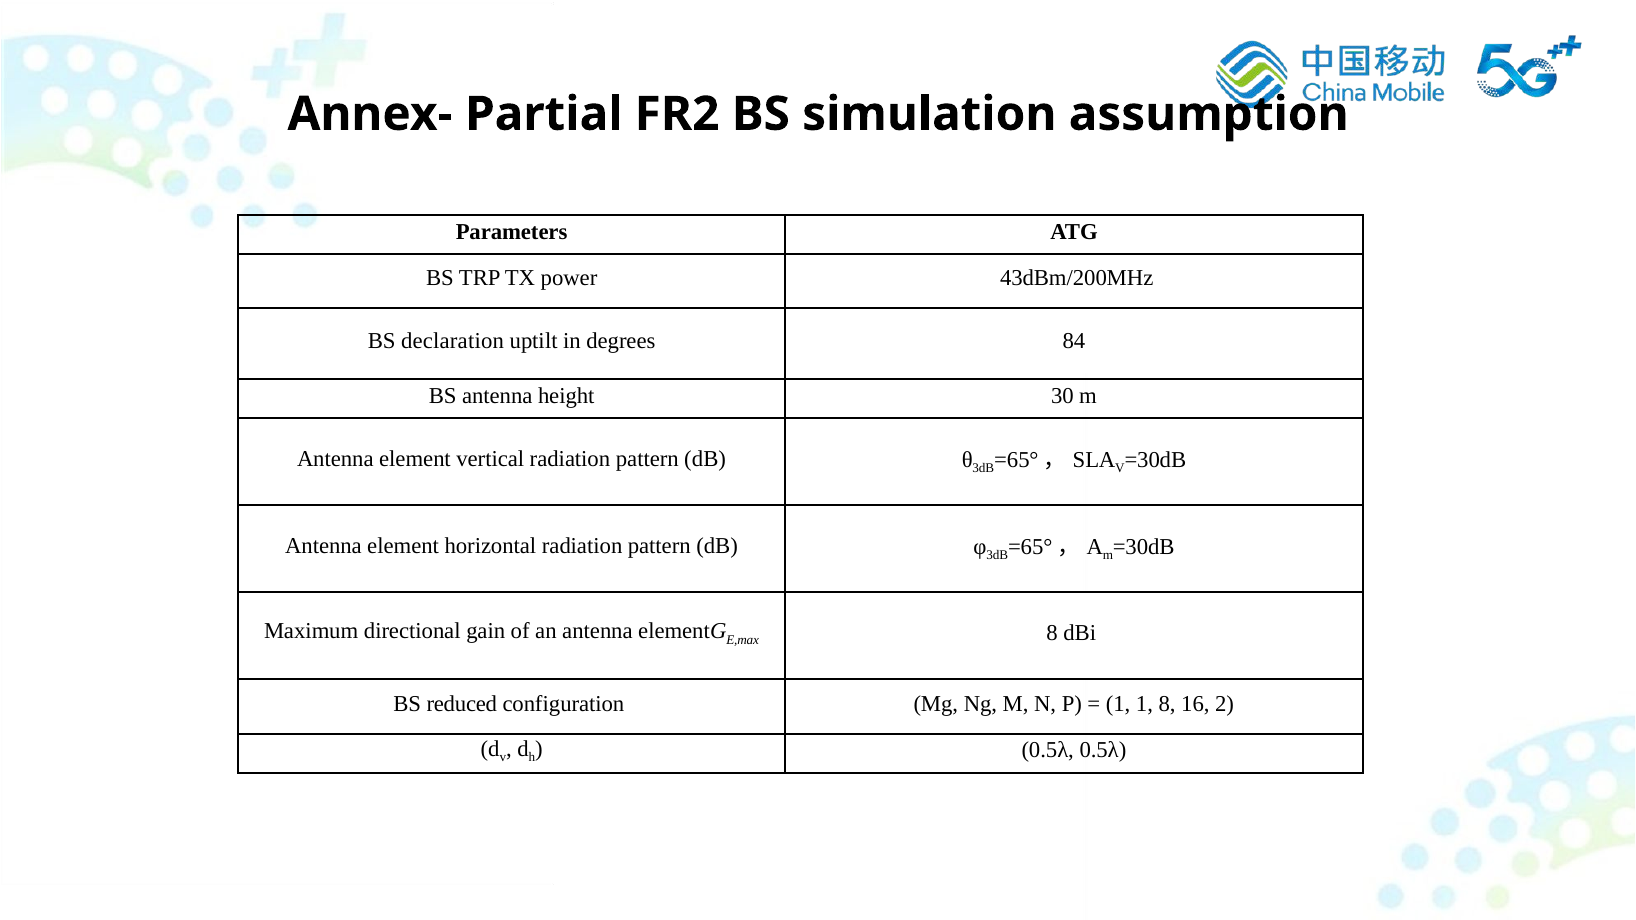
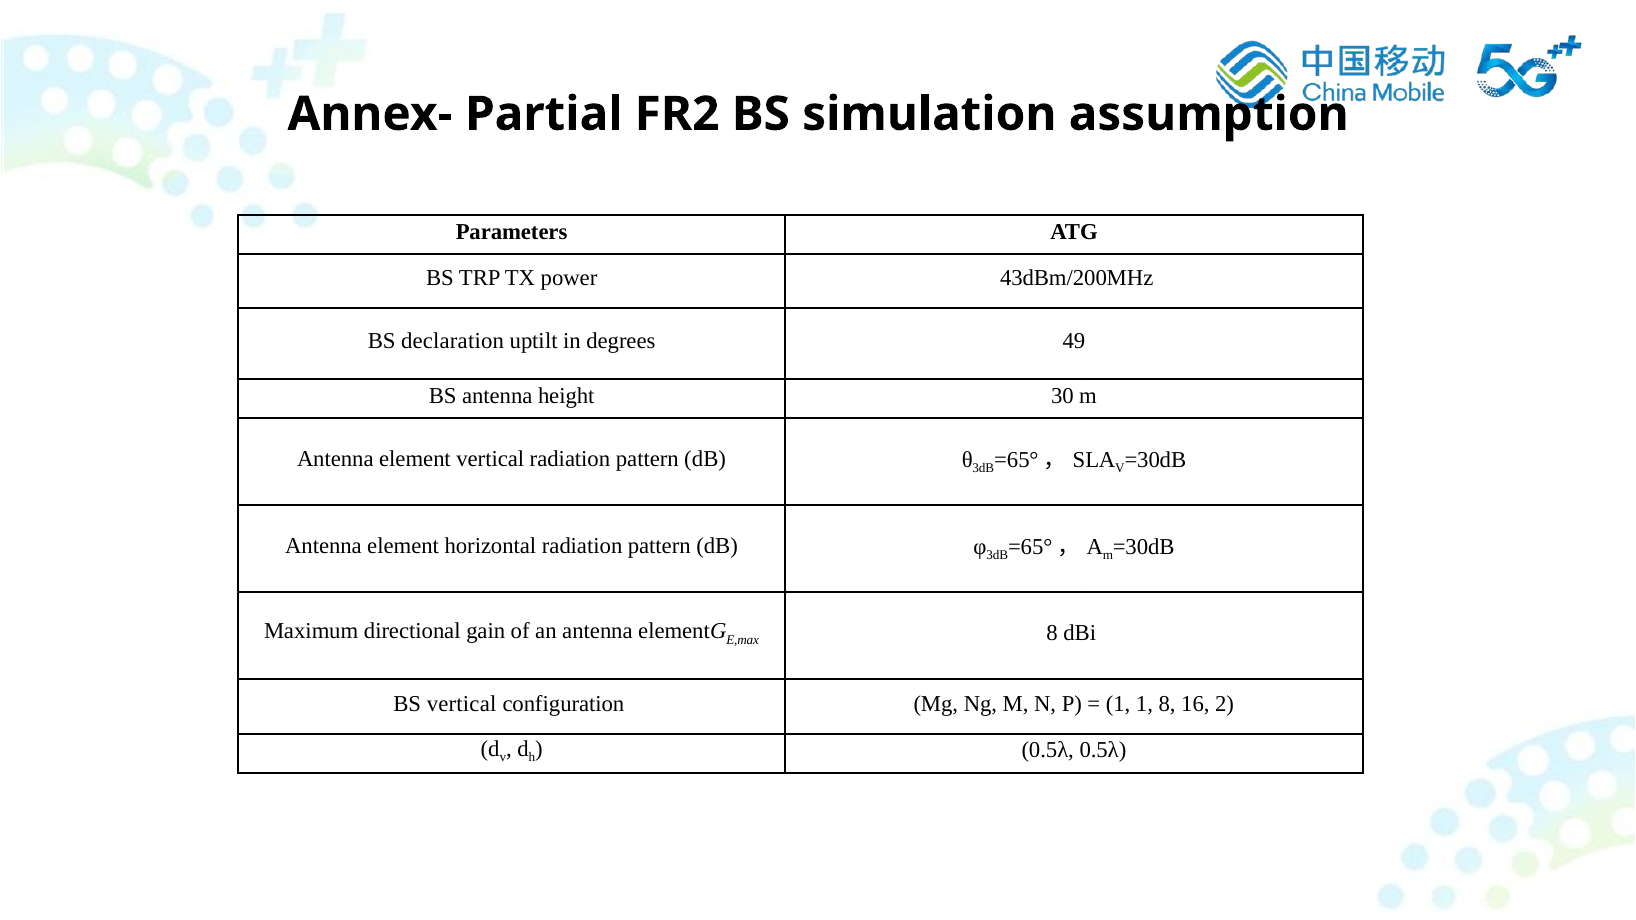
84: 84 -> 49 (1074, 341)
BS reduced: reduced -> vertical (462, 704)
